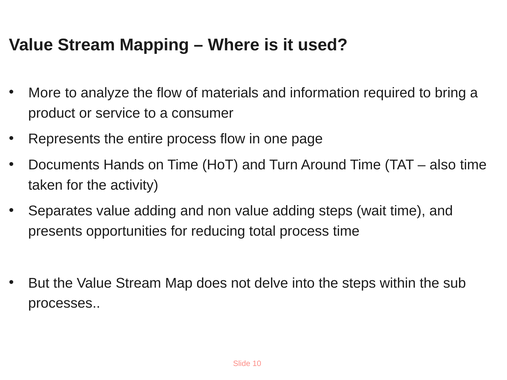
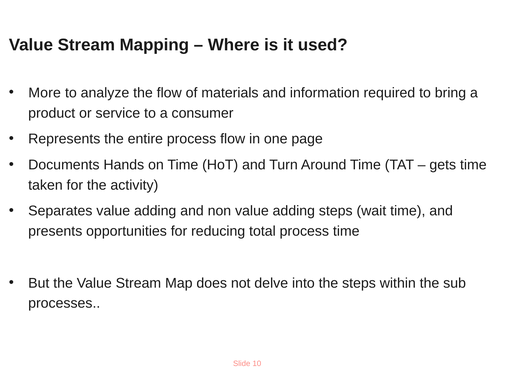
also: also -> gets (443, 165)
